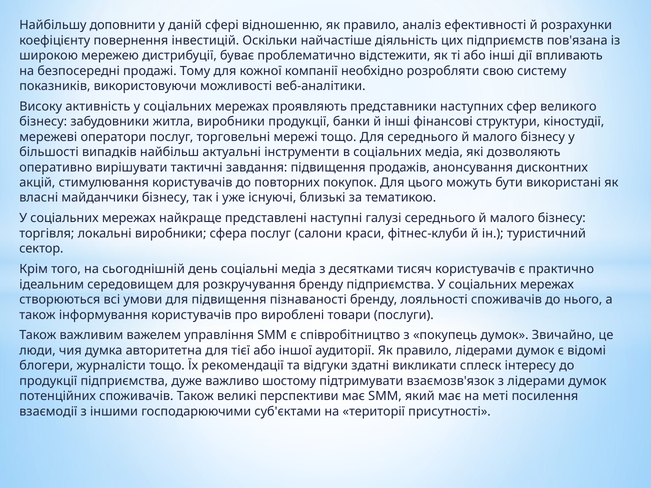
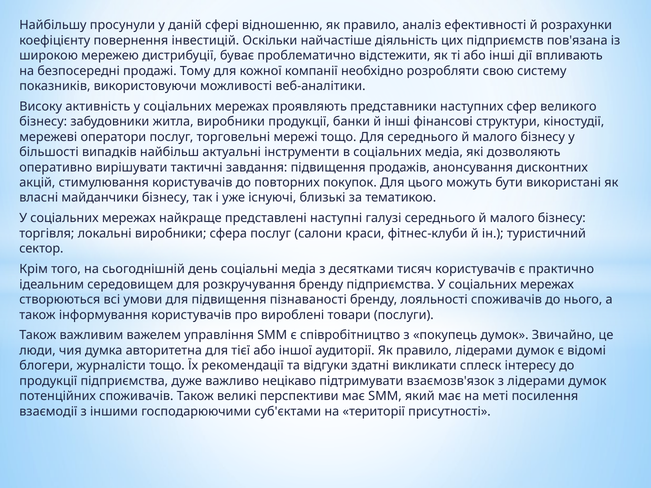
доповнити: доповнити -> просунули (123, 25)
шостому: шостому -> нецікаво (289, 381)
